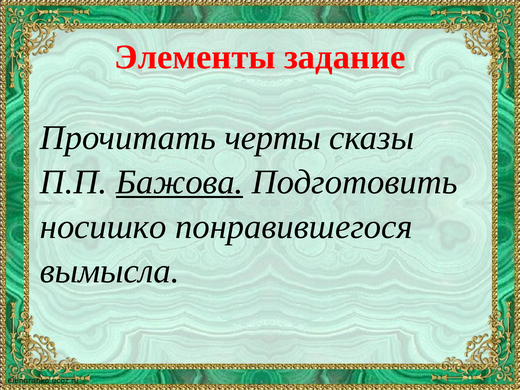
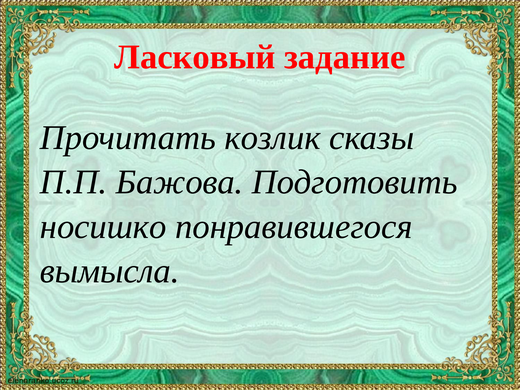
Элементы: Элементы -> Ласковый (195, 57)
черты: черты -> козлик (273, 138)
Бажова underline: present -> none (180, 182)
